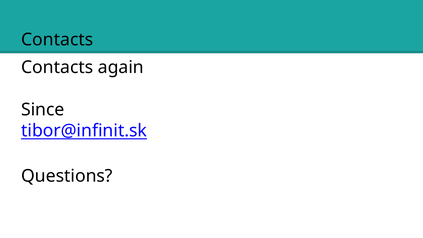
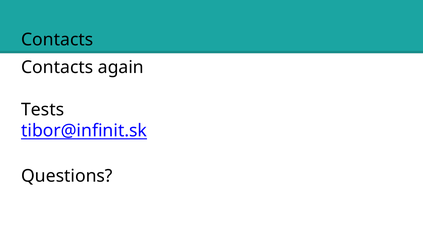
Since: Since -> Tests (43, 110)
